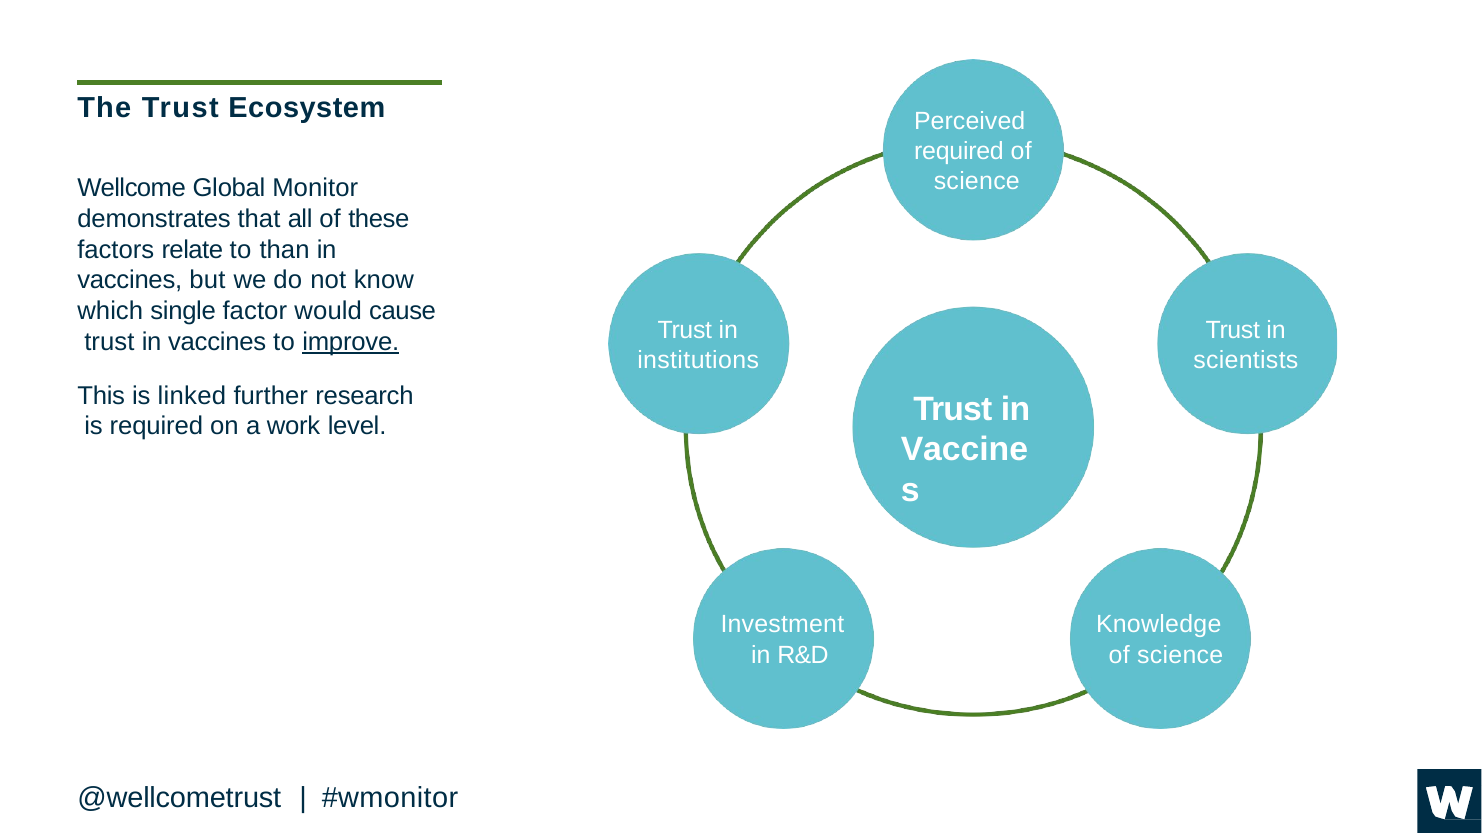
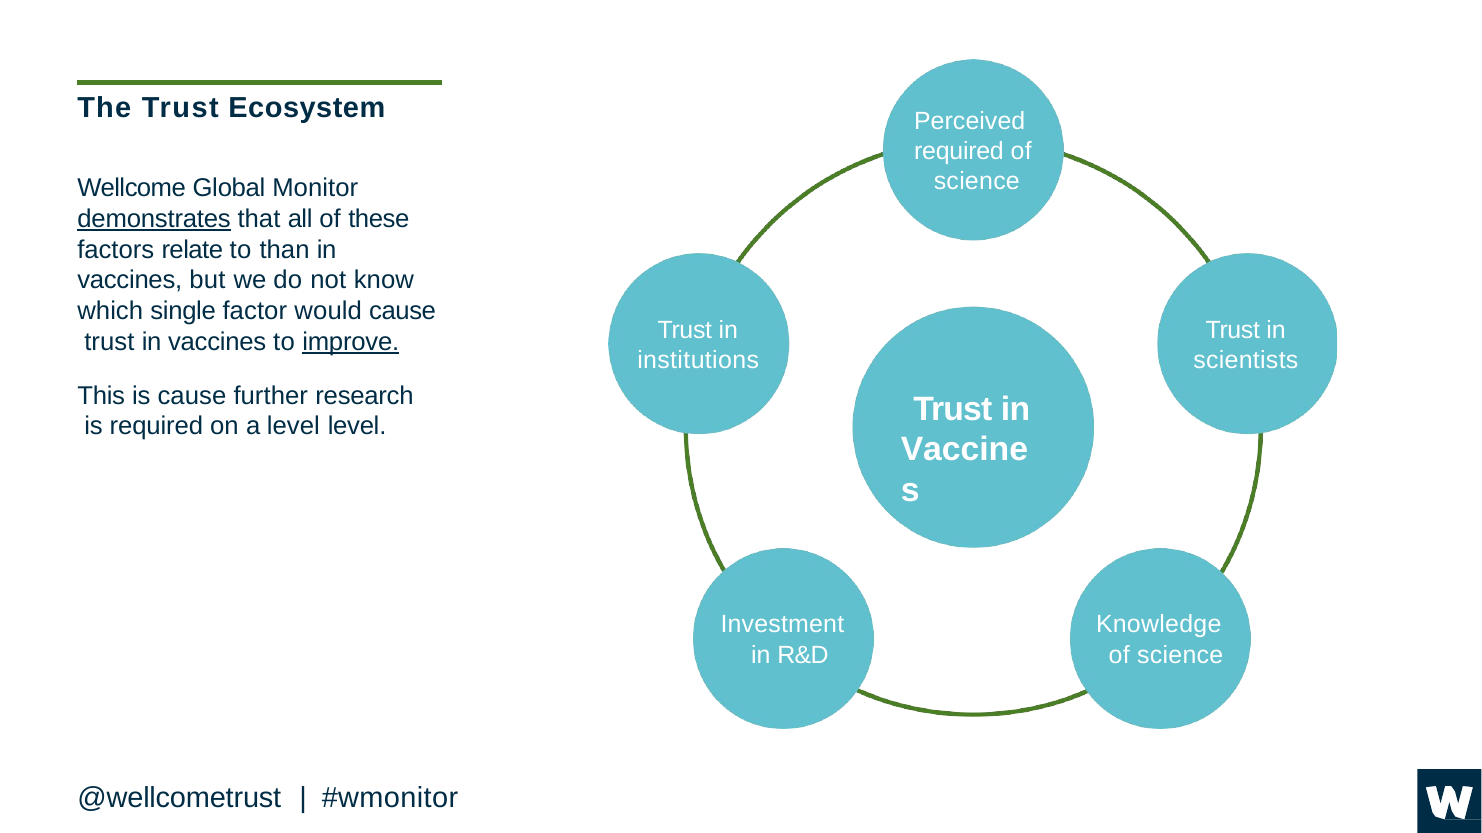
demonstrates underline: none -> present (154, 219)
is linked: linked -> cause (192, 396)
a work: work -> level (293, 427)
